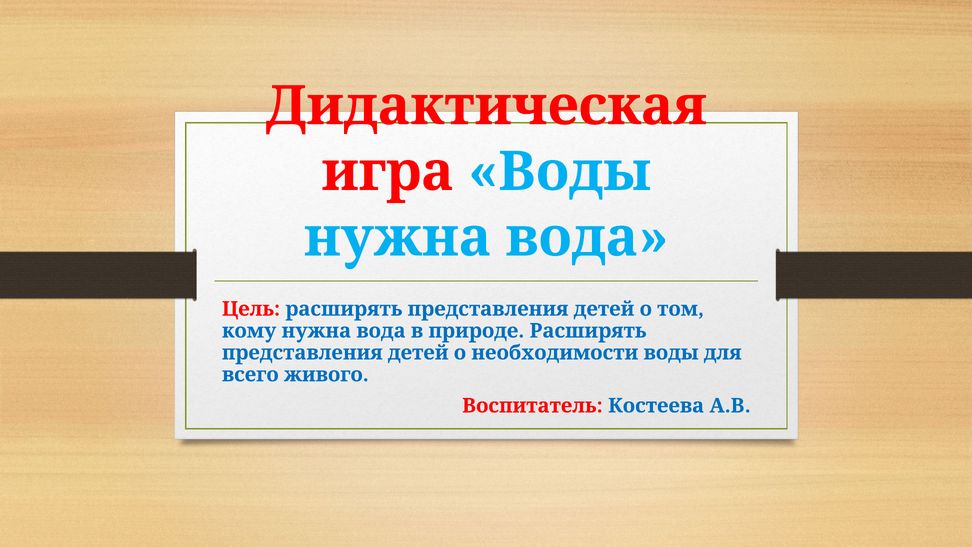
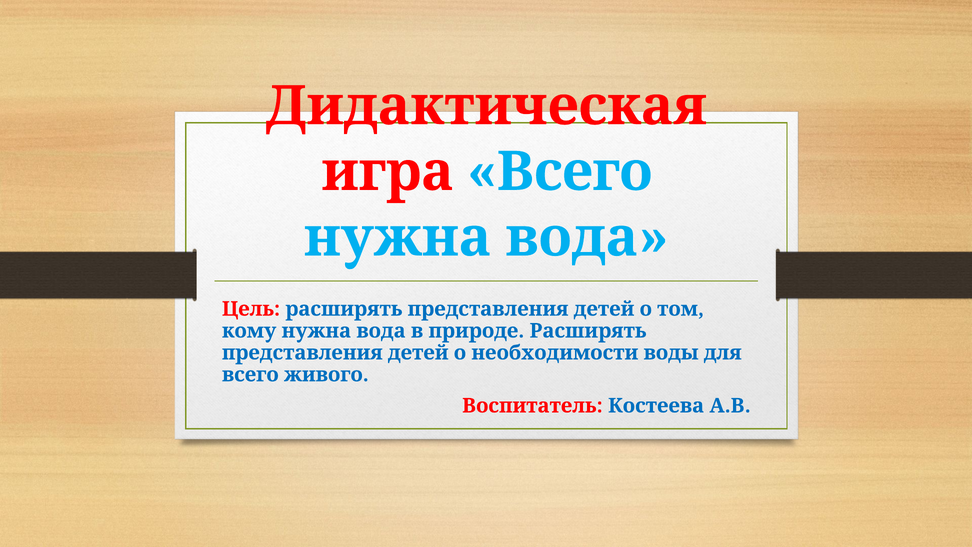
игра Воды: Воды -> Всего (560, 172)
